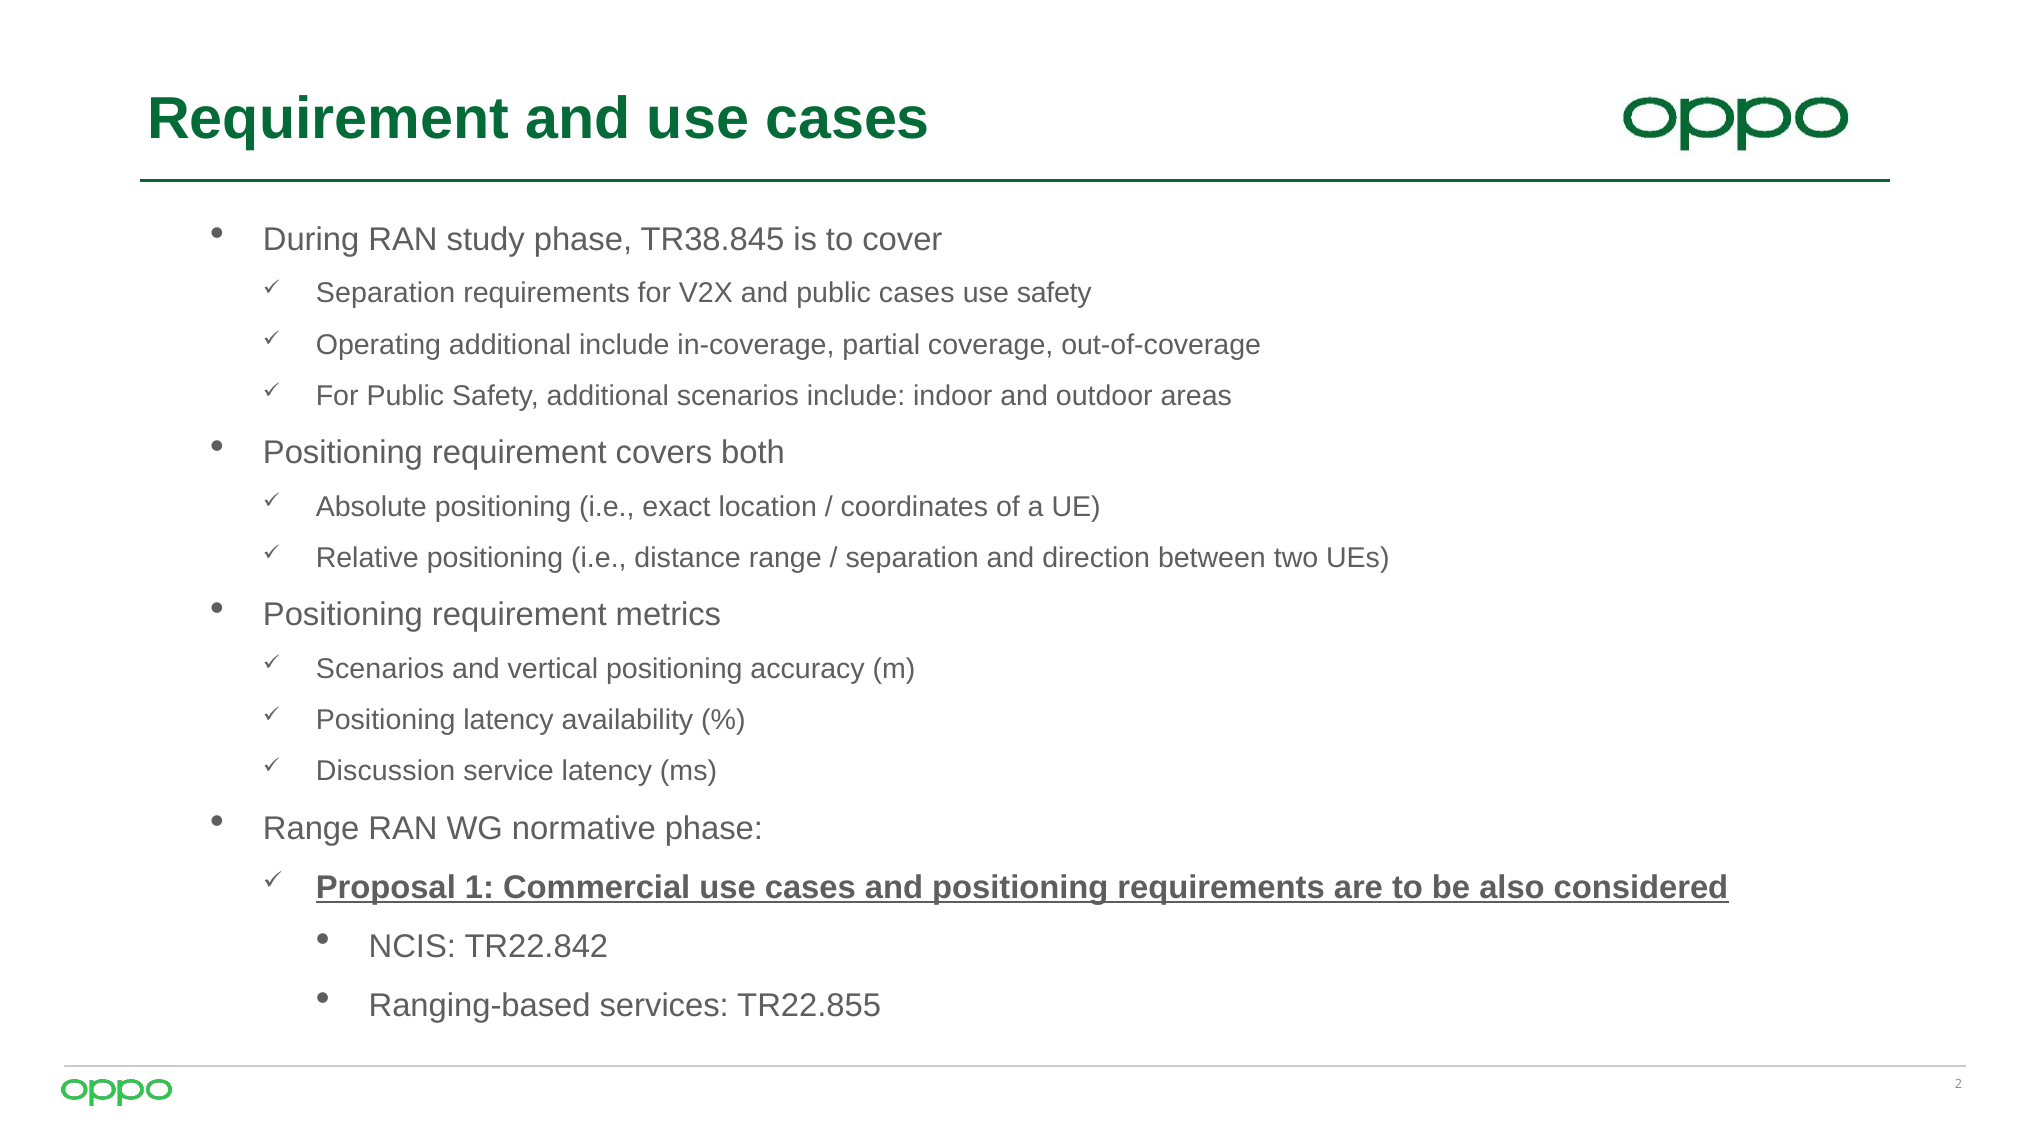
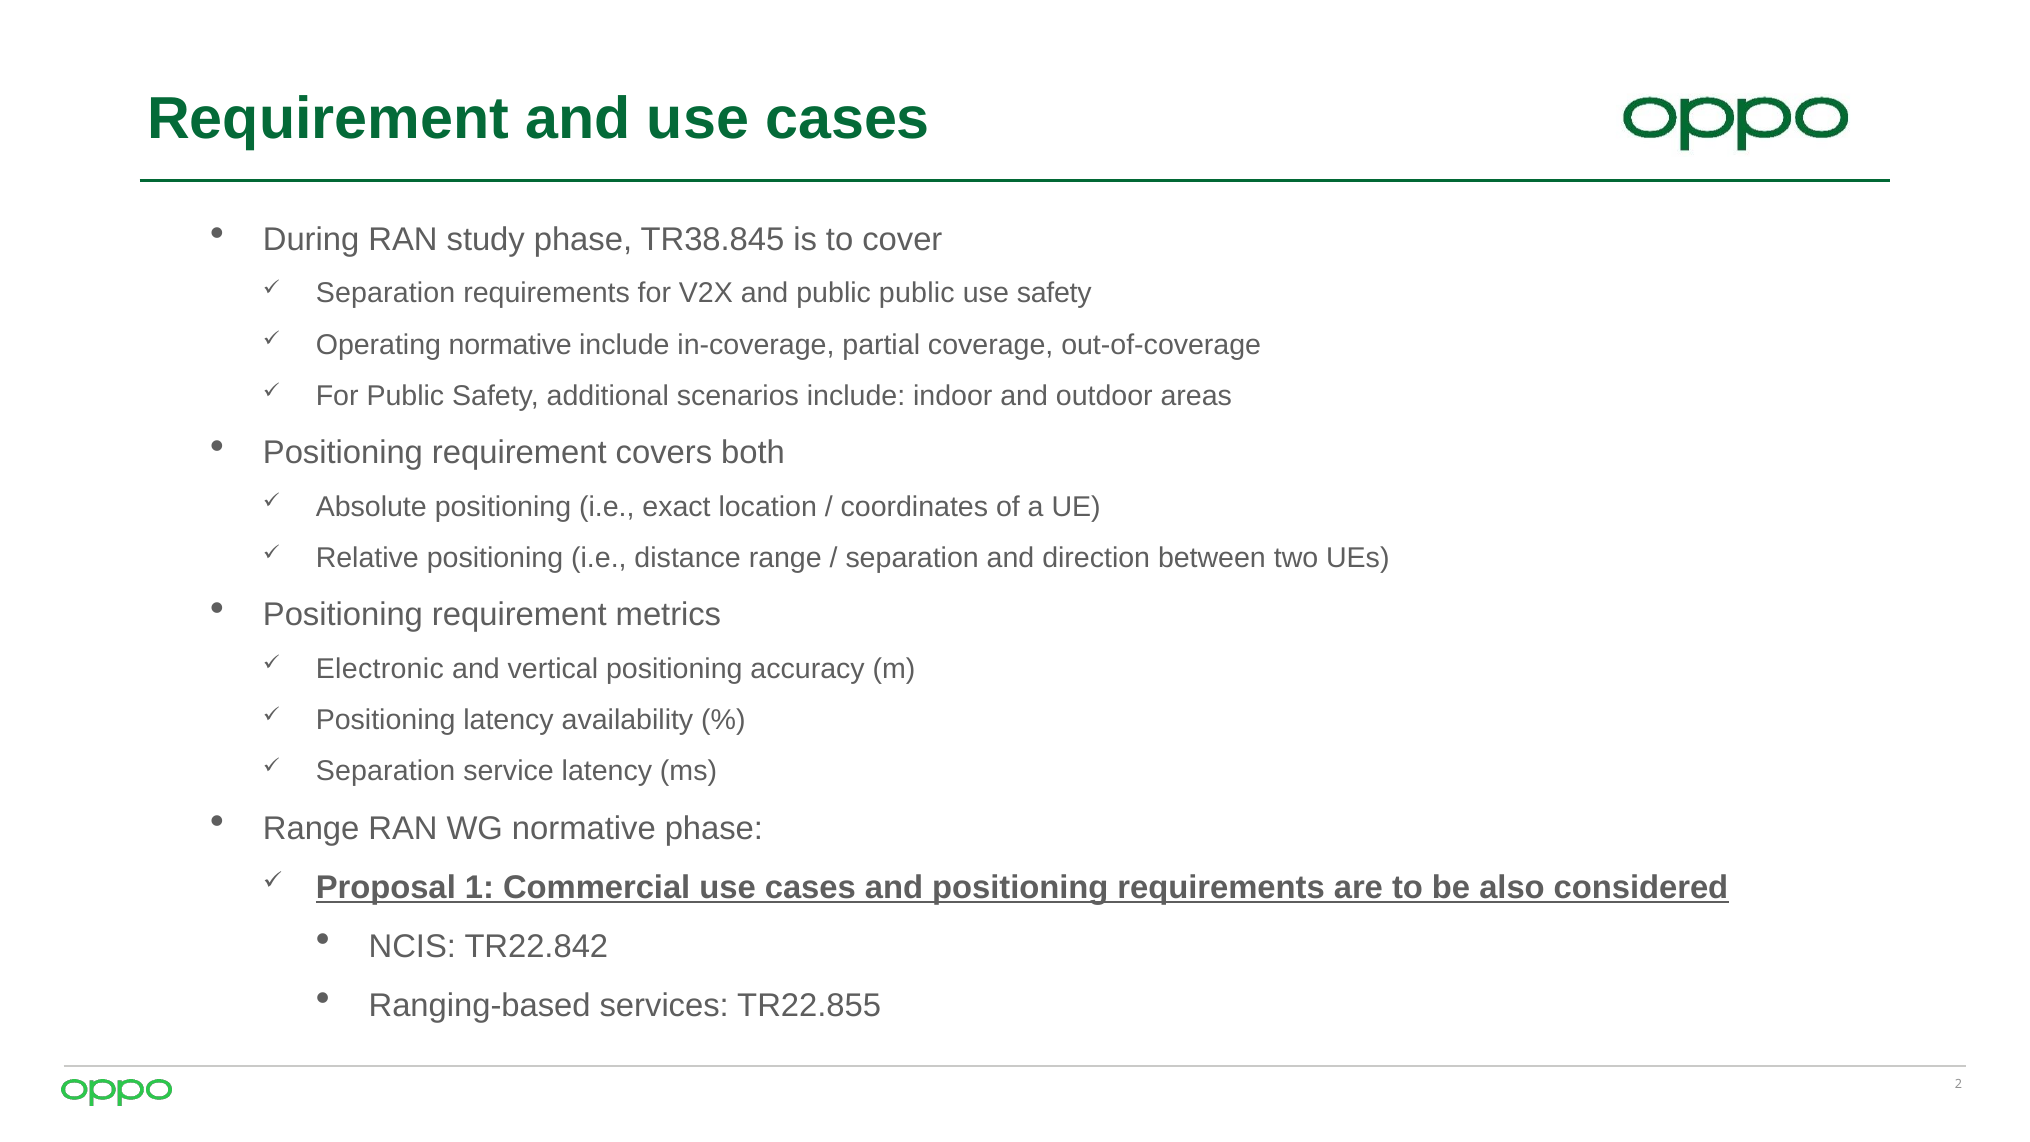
public cases: cases -> public (917, 293)
Operating additional: additional -> normative (510, 345)
Scenarios: Scenarios -> Electronic (380, 669)
Discussion: Discussion -> Separation (386, 771)
